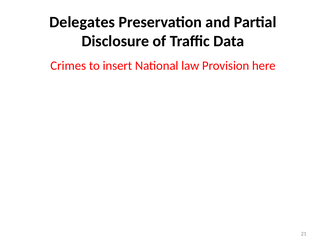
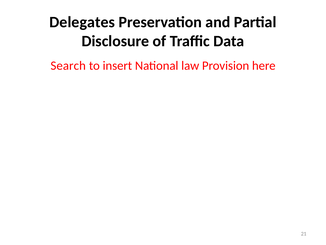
Crimes: Crimes -> Search (68, 65)
